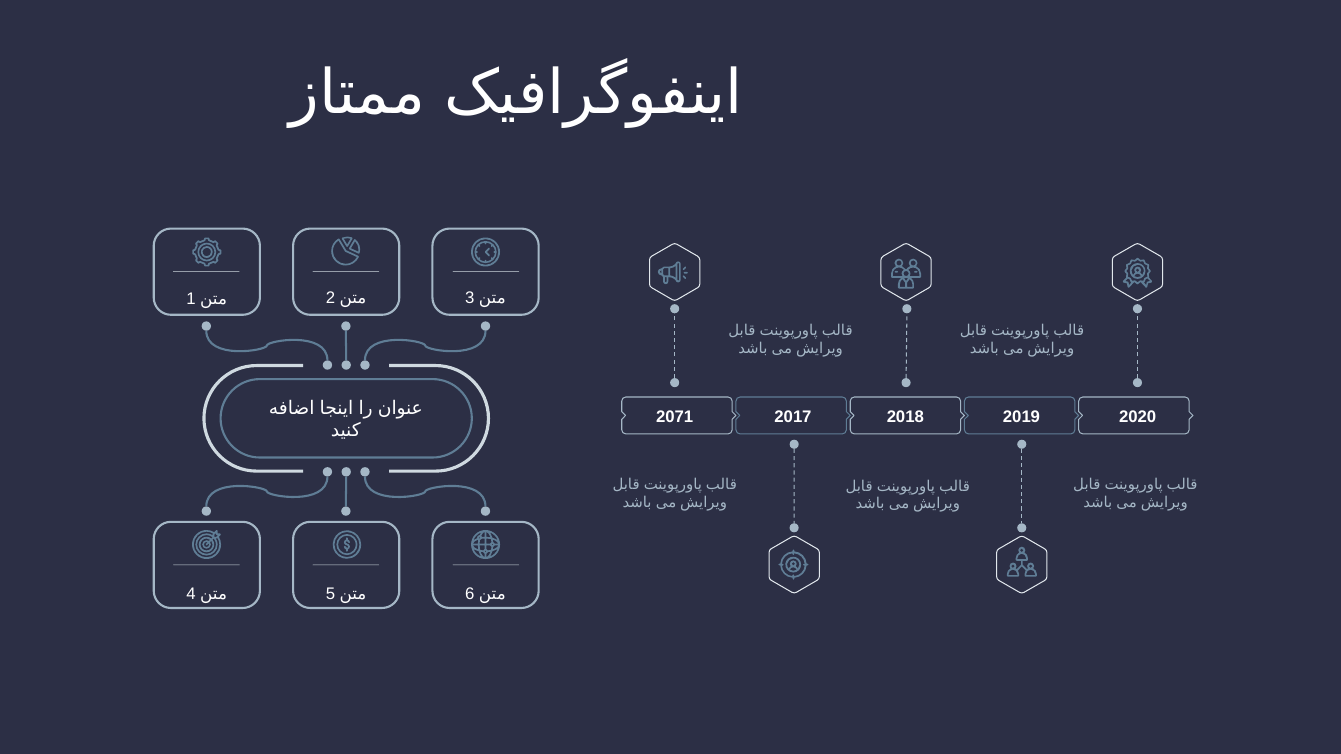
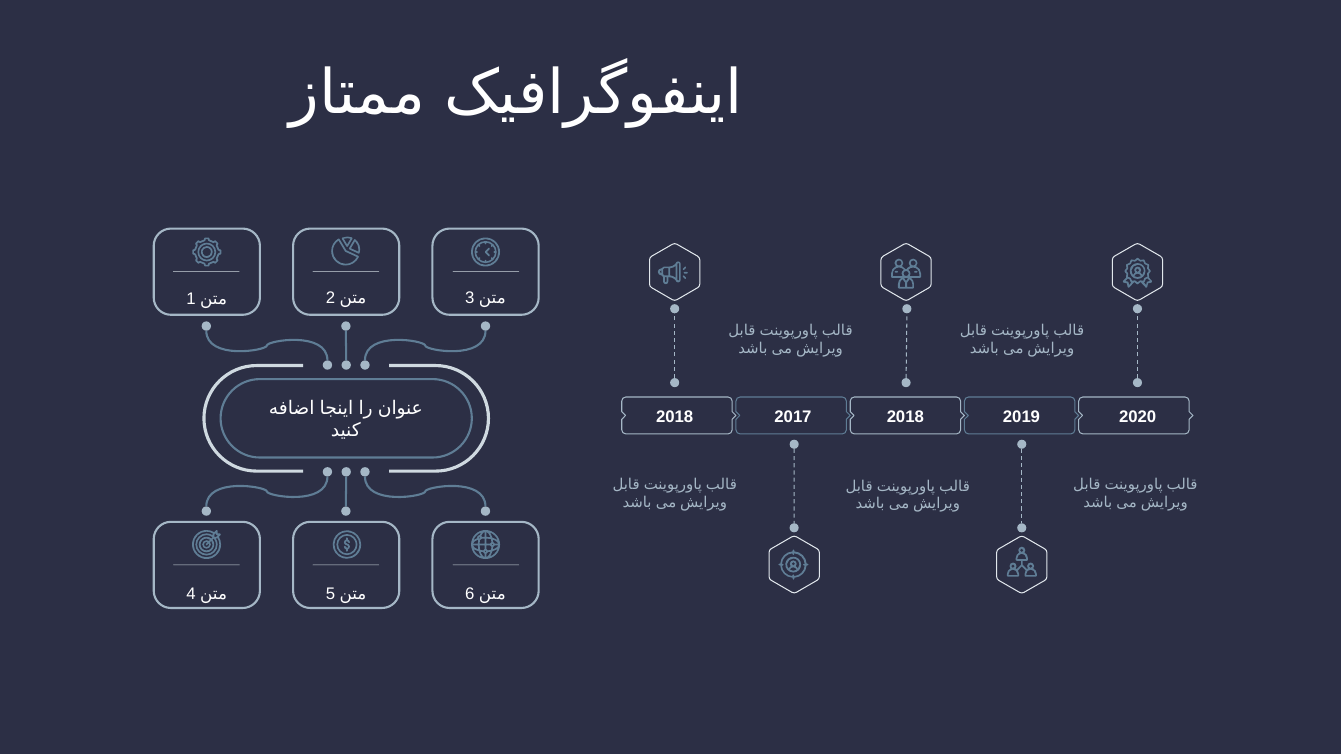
2071: 2071 -> 2018 (675, 417)
